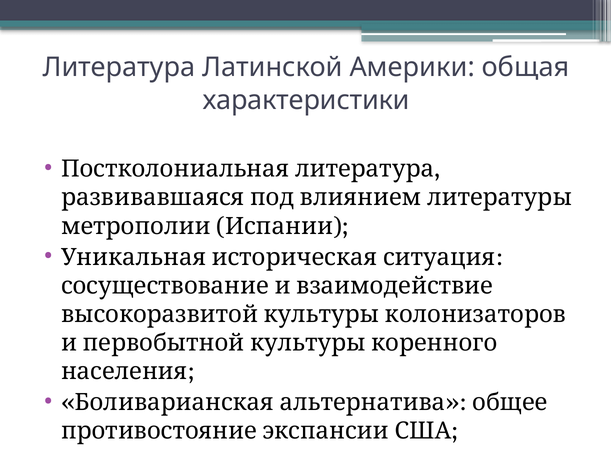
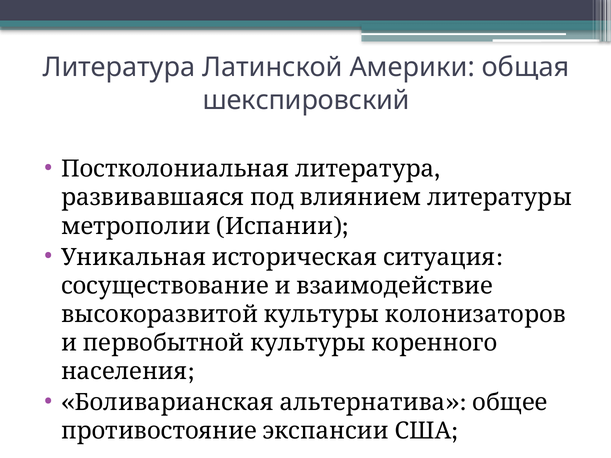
характеристики: характеристики -> шекспировский (306, 100)
